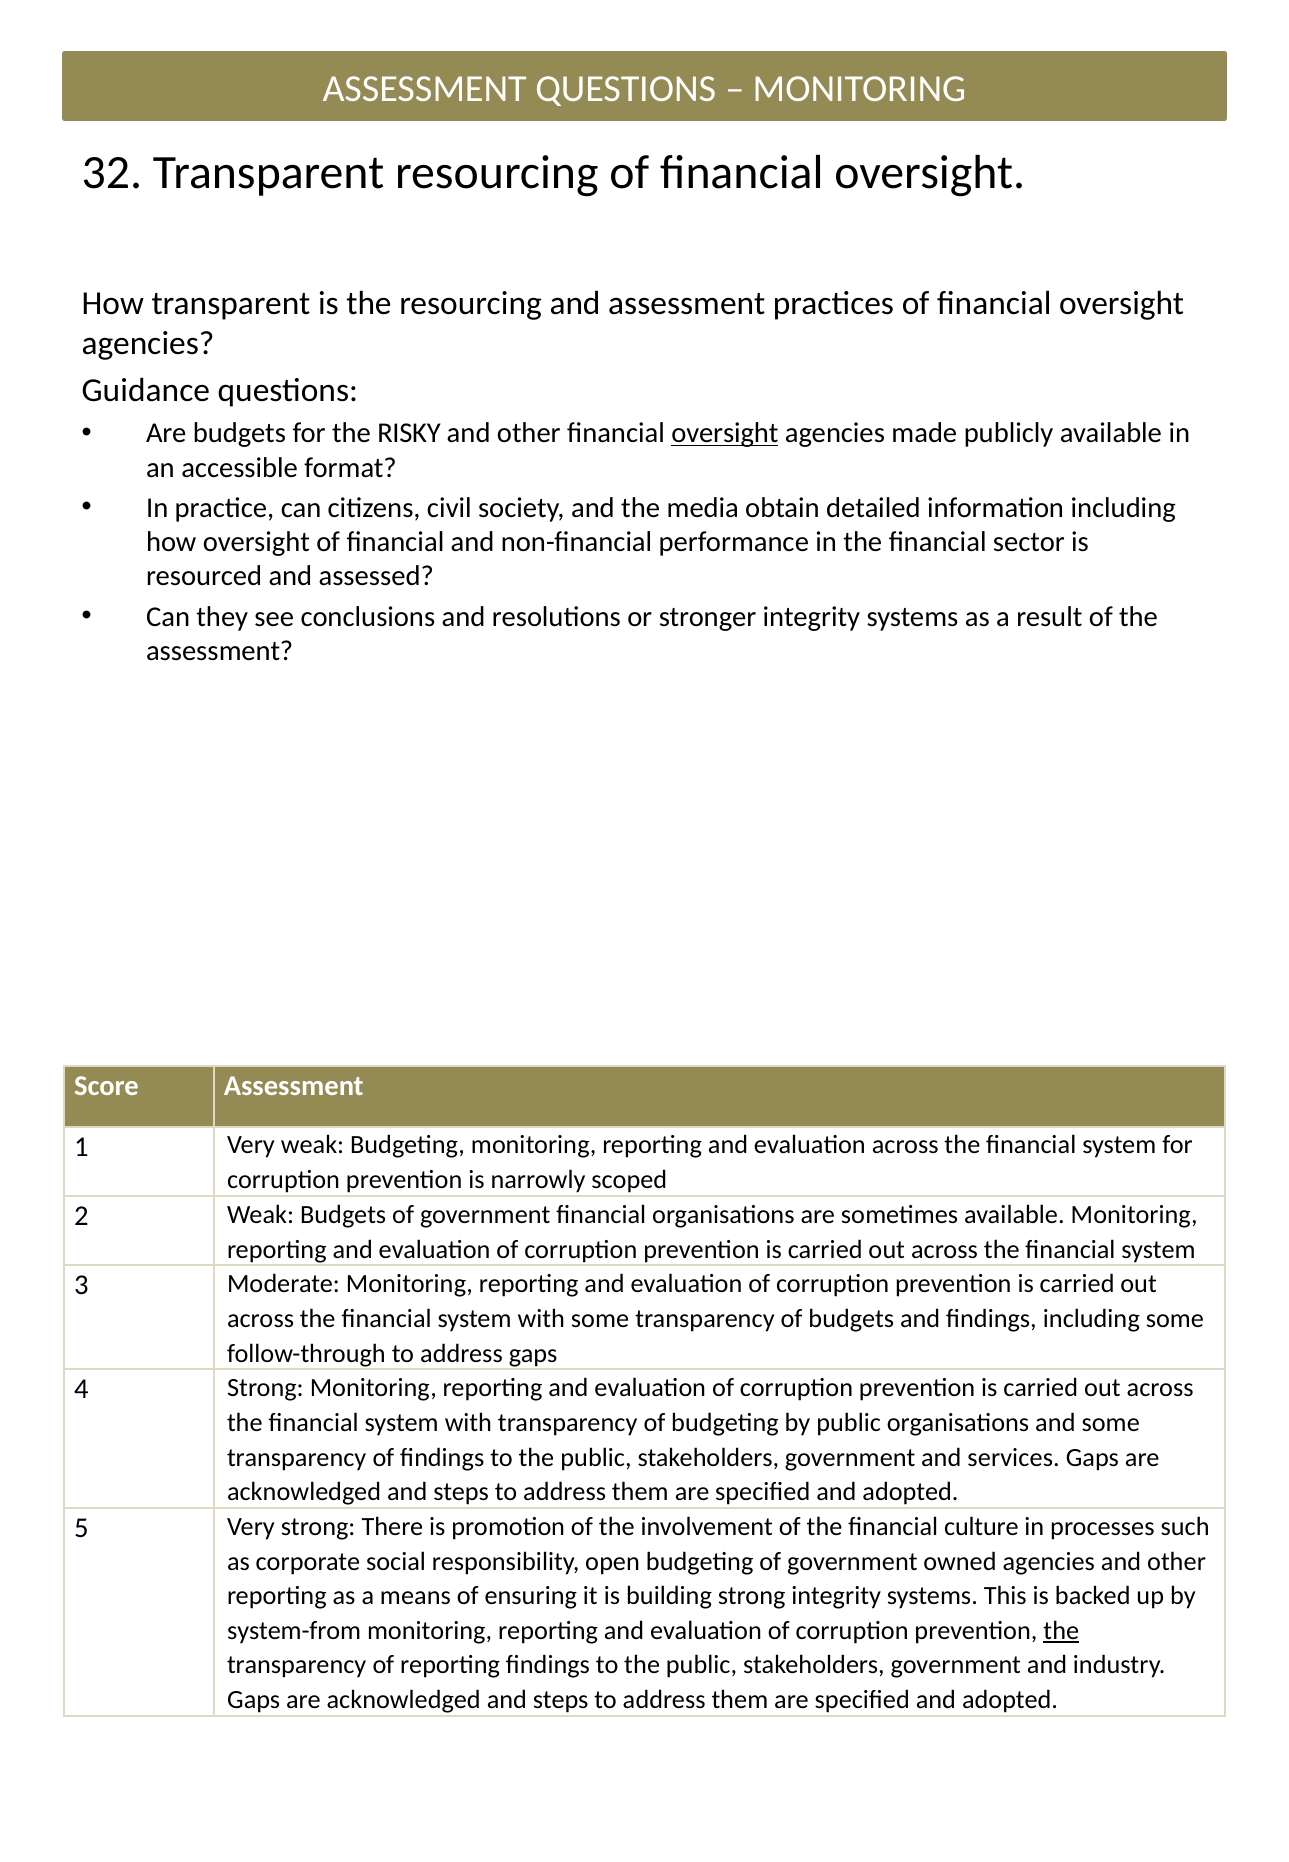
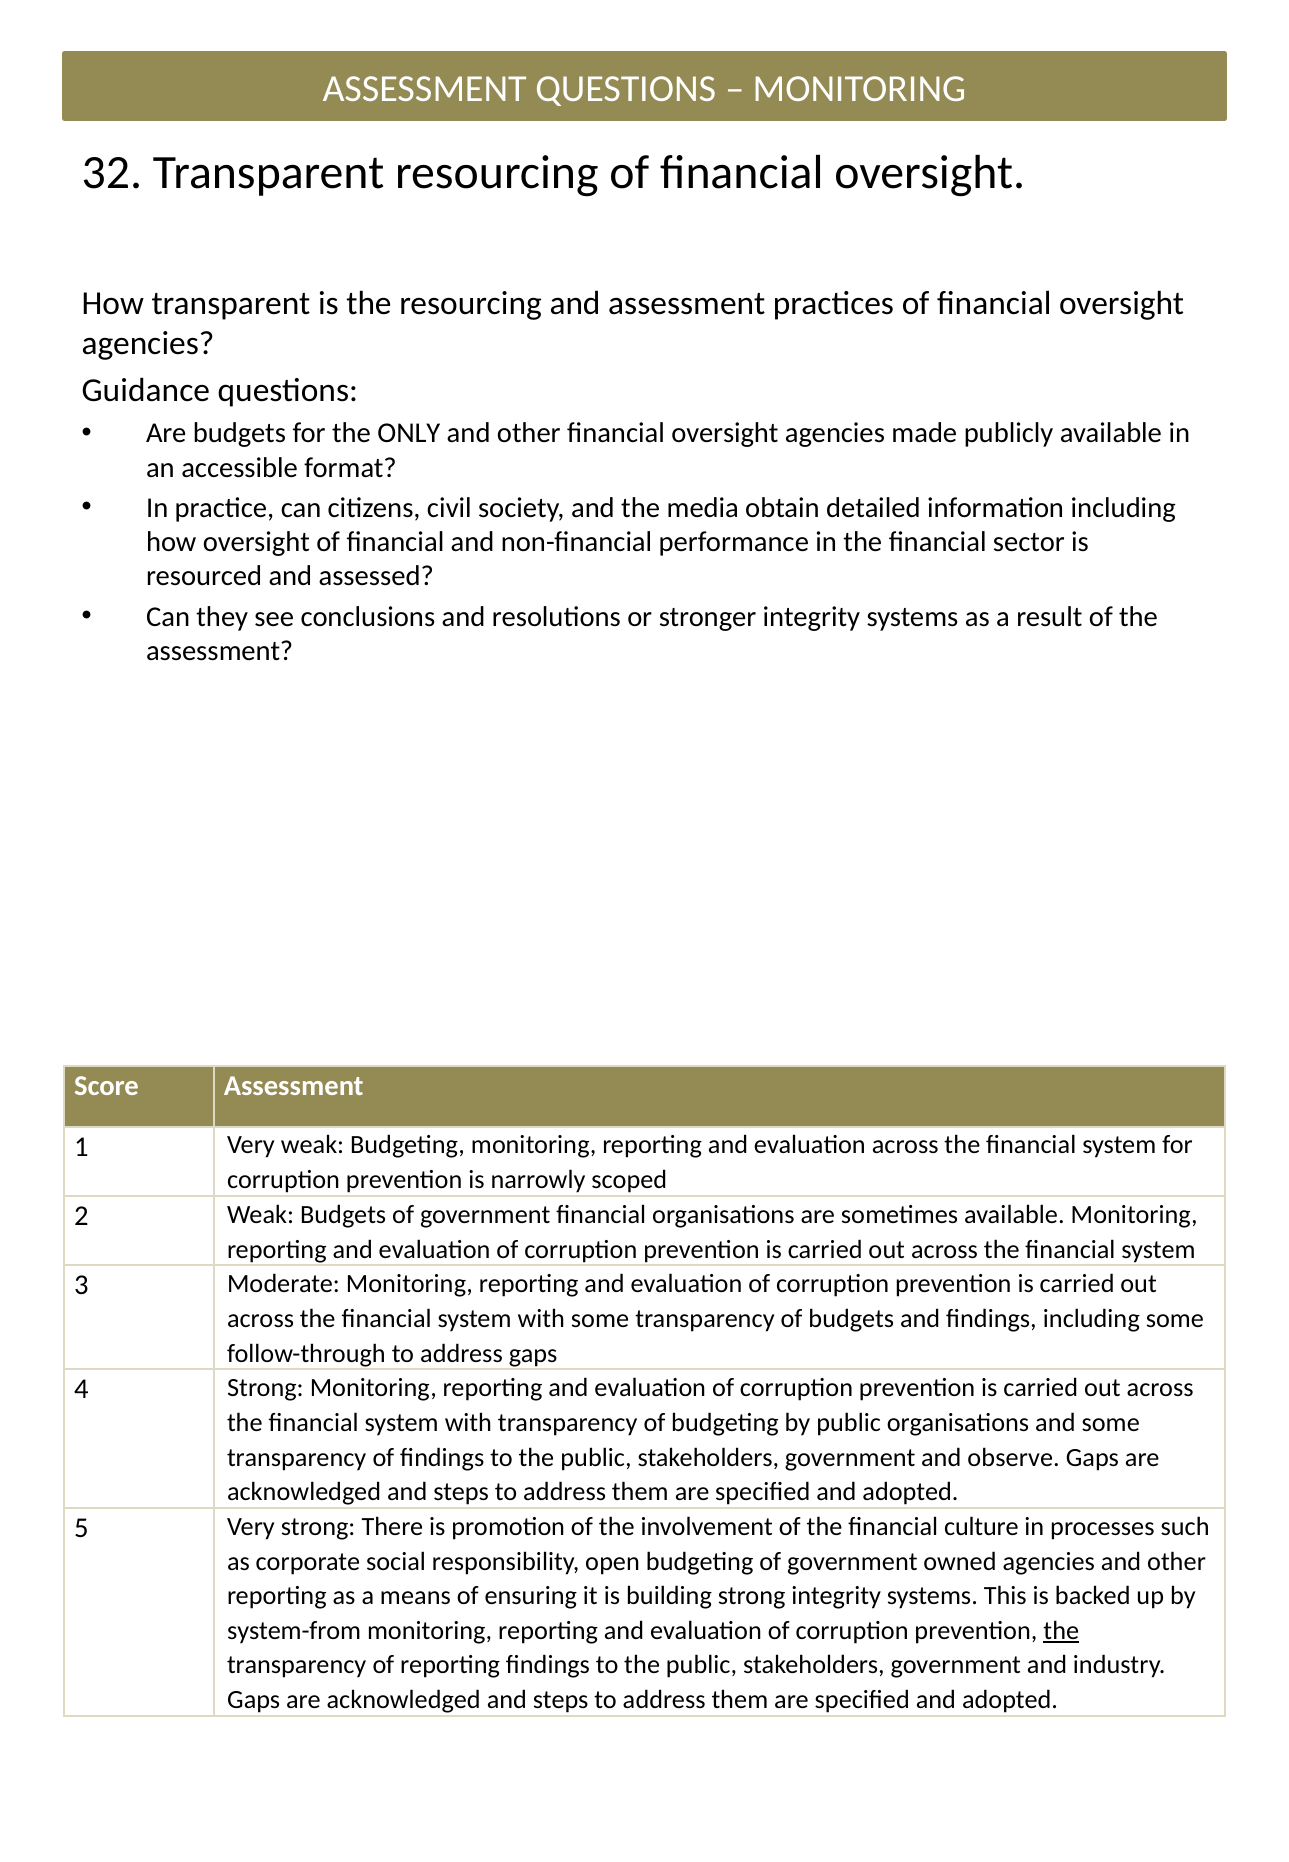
RISKY: RISKY -> ONLY (409, 433)
oversight underline: present -> none (725, 433)
services: services -> observe (1014, 1457)
